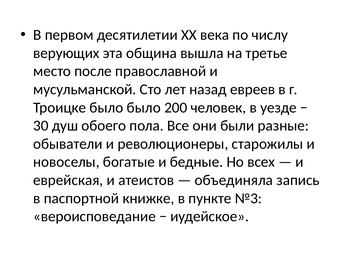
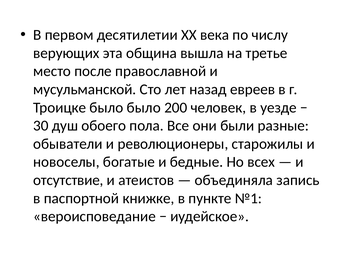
еврейская: еврейская -> отсутствие (68, 180)
№3: №3 -> №1 (248, 198)
